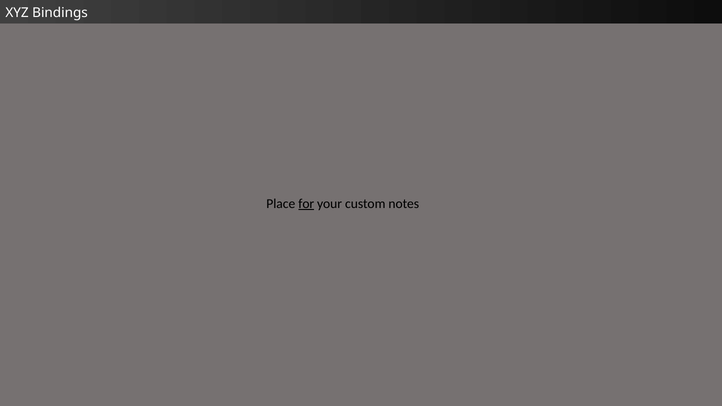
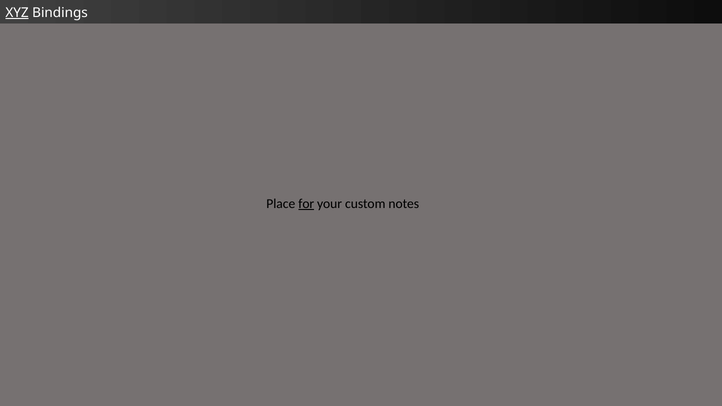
XYZ underline: none -> present (17, 13)
